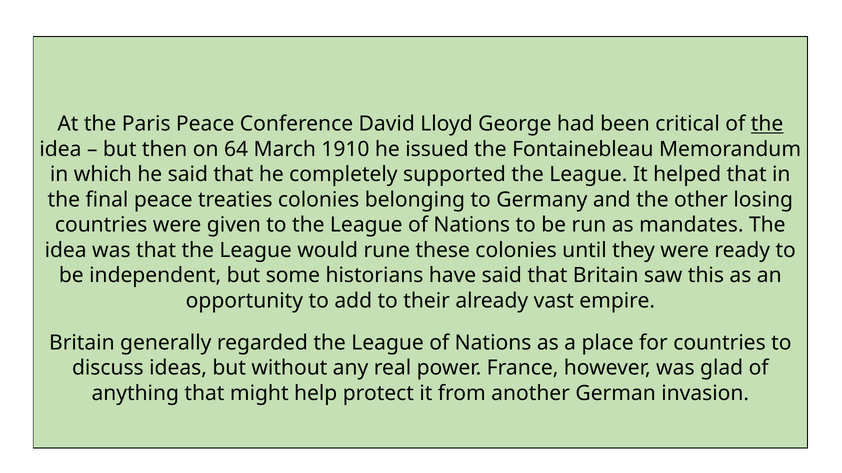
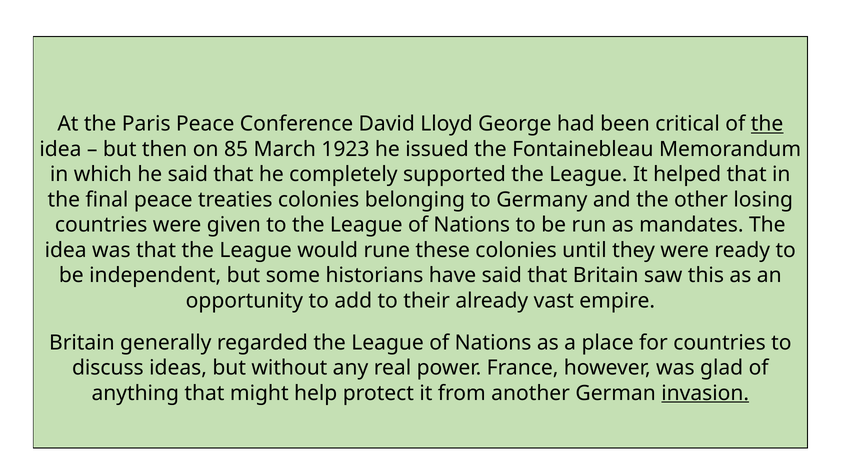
64: 64 -> 85 (236, 149)
1910: 1910 -> 1923 (345, 149)
invasion underline: none -> present (705, 394)
